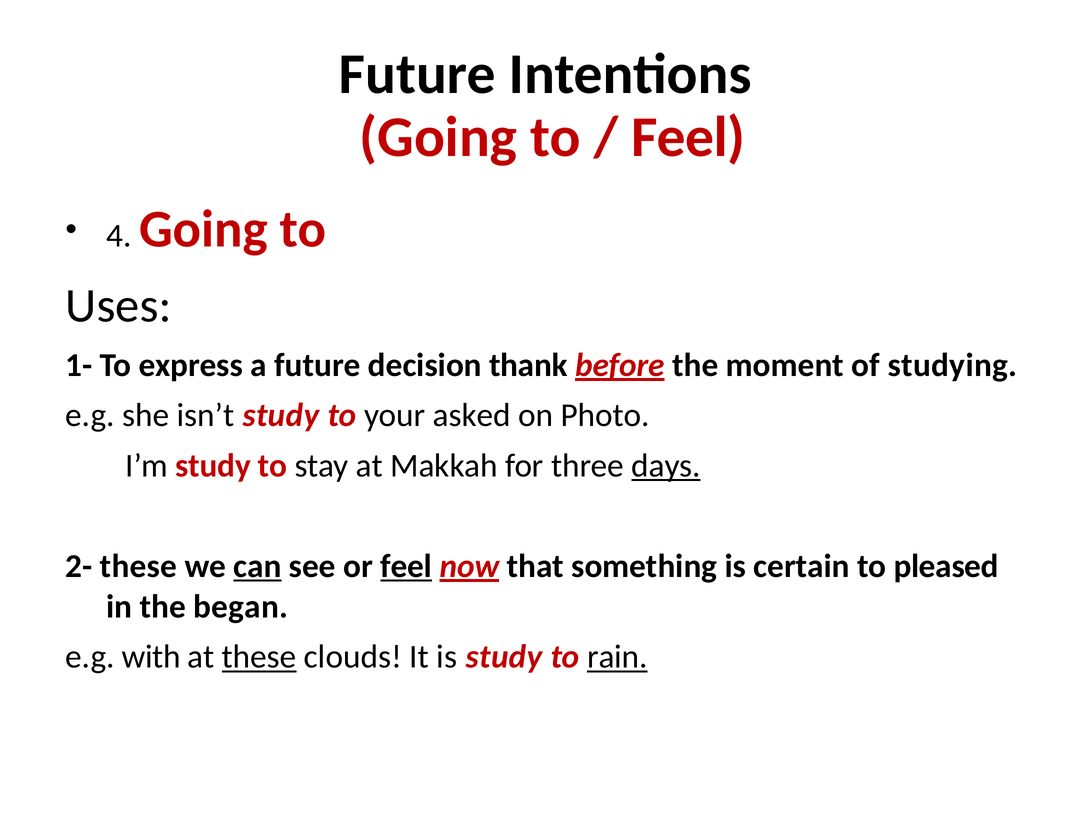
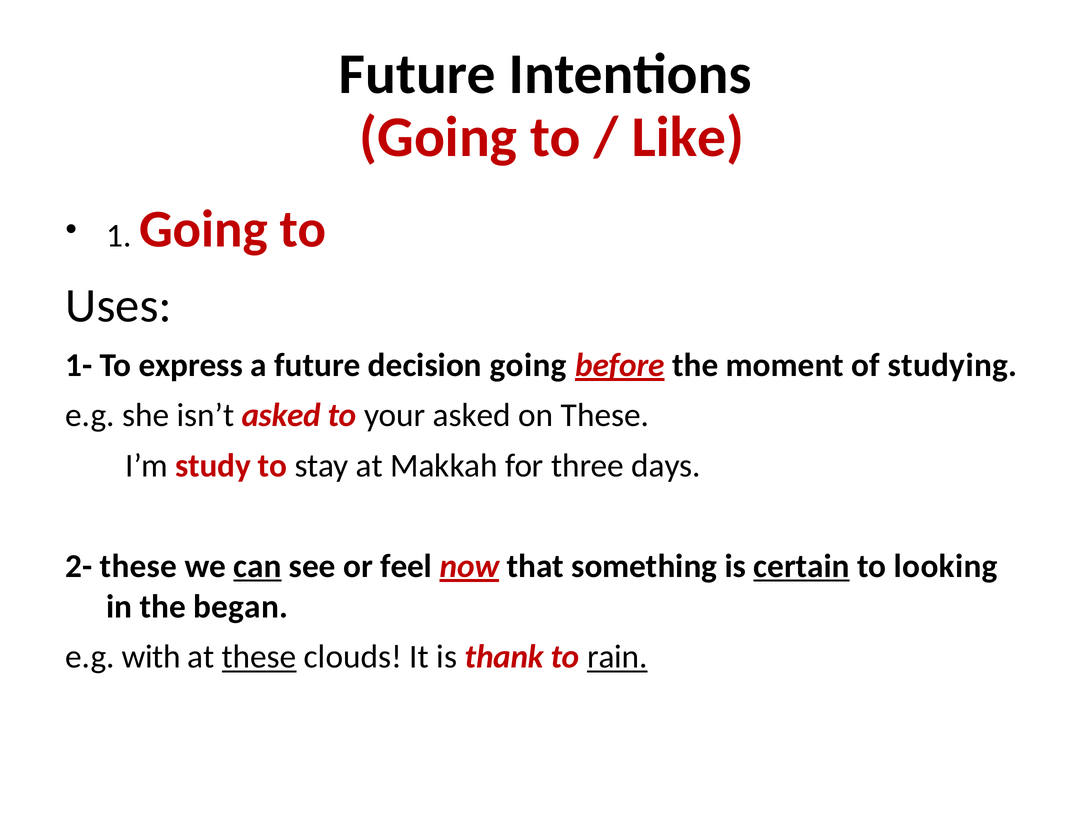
Feel: Feel -> Like (688, 137)
4: 4 -> 1 (119, 236)
decision thank: thank -> going (528, 365)
isn’t study: study -> asked (281, 416)
on Photo: Photo -> These (605, 416)
days underline: present -> none (666, 466)
feel underline: present -> none (406, 566)
certain underline: none -> present (802, 566)
pleased: pleased -> looking (946, 566)
is study: study -> thank (504, 657)
